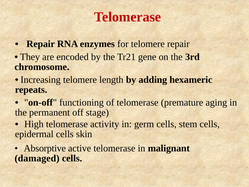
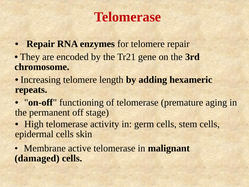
Absorptive: Absorptive -> Membrane (45, 148)
